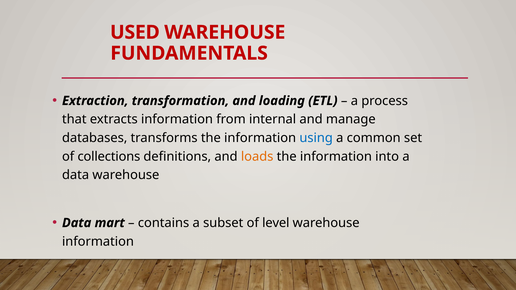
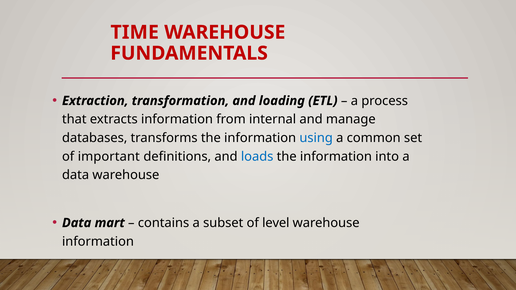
USED: USED -> TIME (135, 32)
collections: collections -> important (109, 157)
loads colour: orange -> blue (257, 157)
